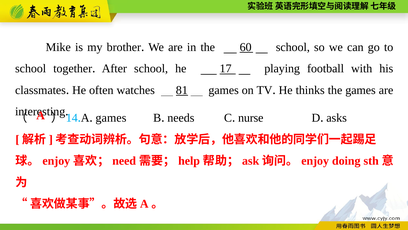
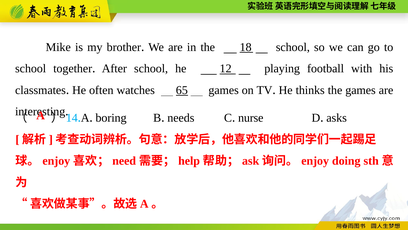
60: 60 -> 18 (246, 47)
17: 17 -> 12 (226, 68)
81: 81 -> 65 (182, 90)
games: games -> boring (111, 118)
